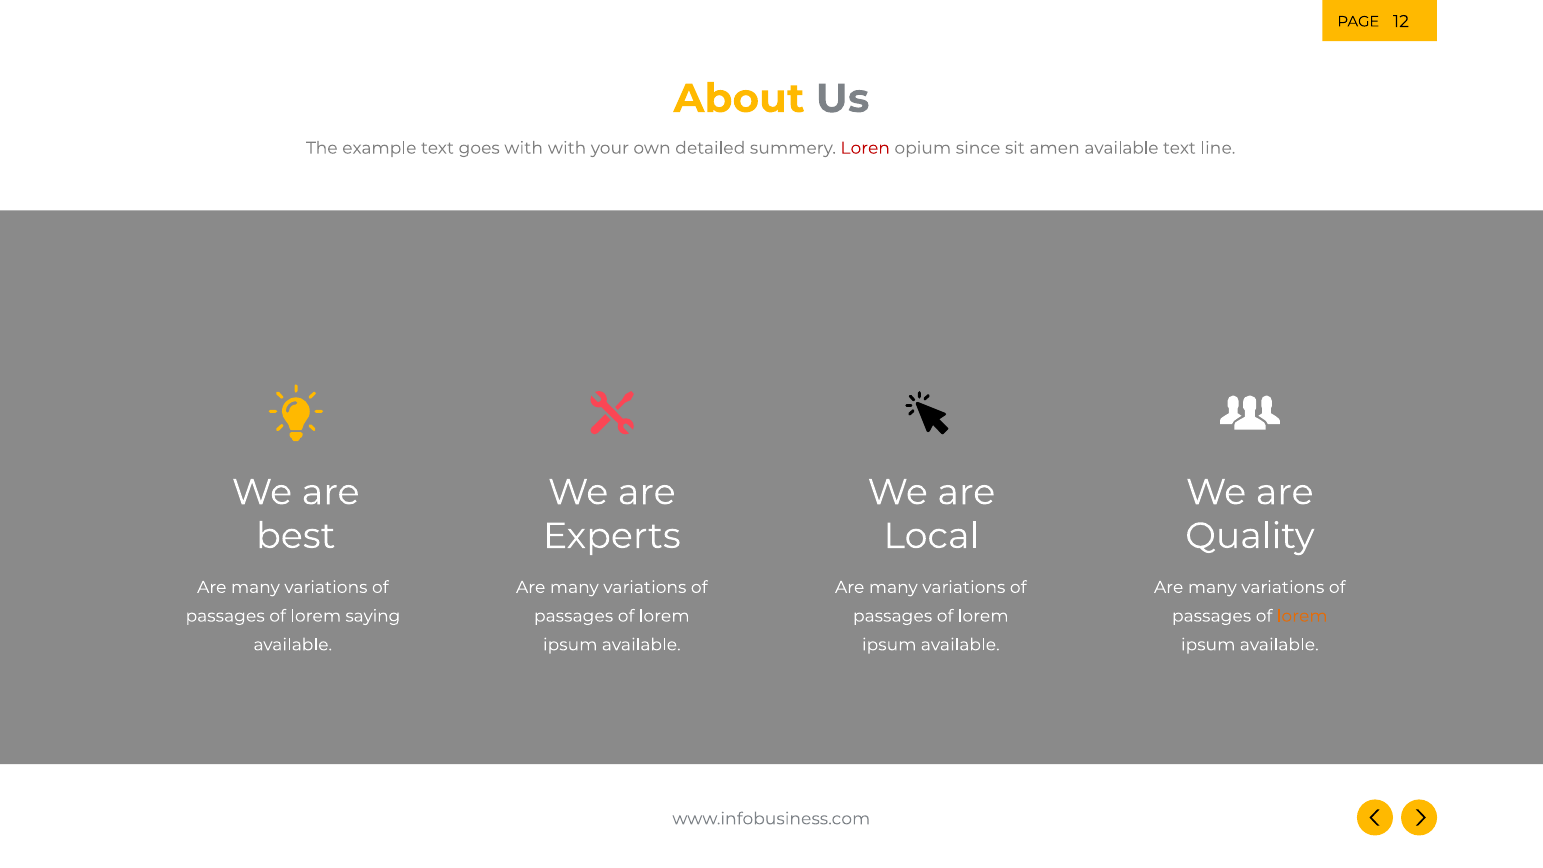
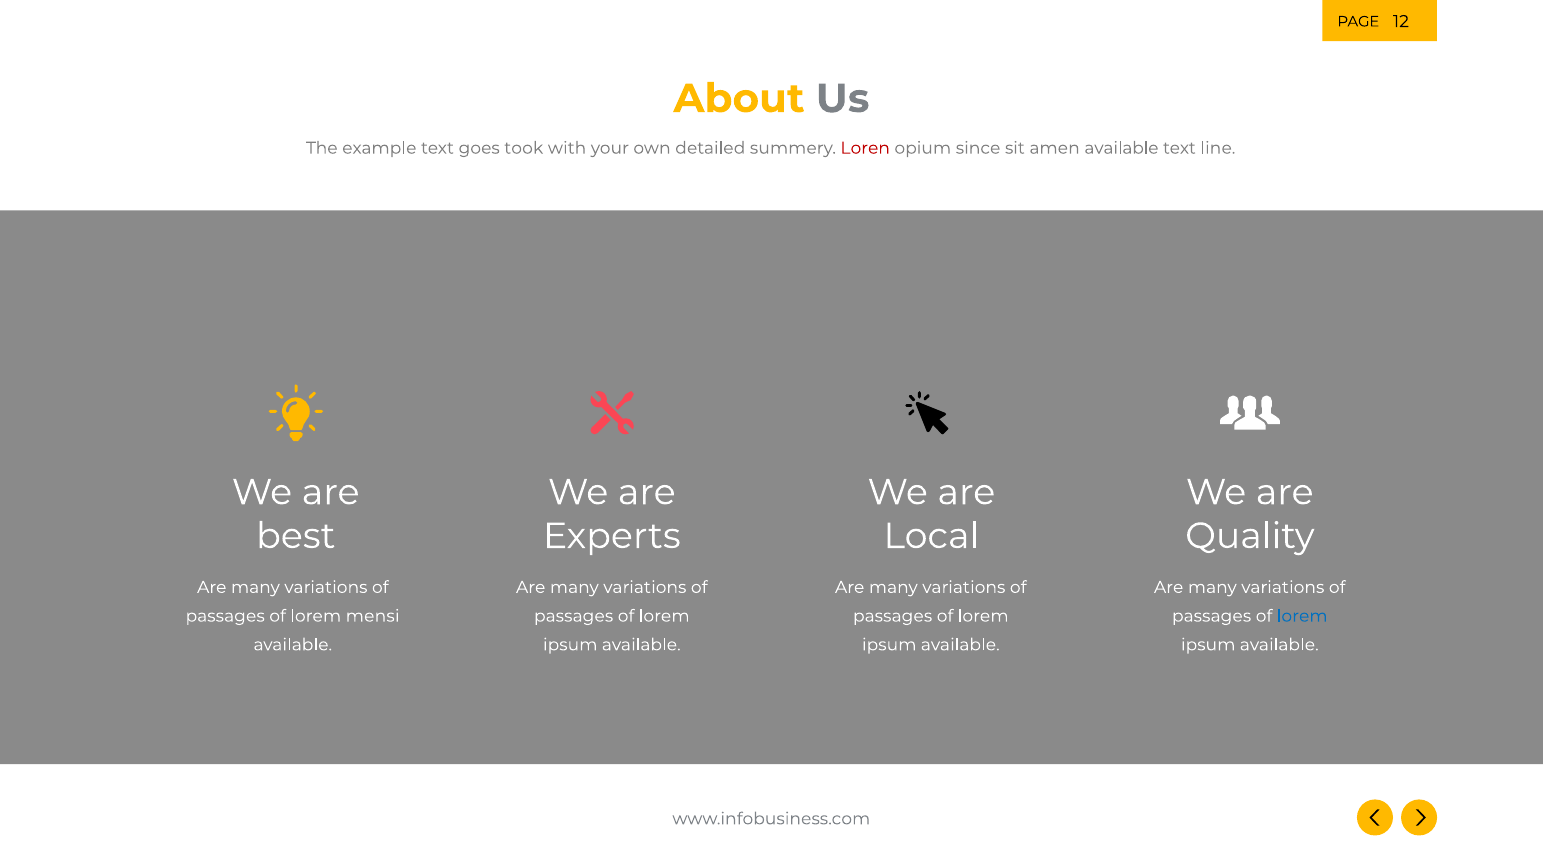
goes with: with -> took (524, 148)
saying: saying -> mensi (373, 616)
lorem colour: orange -> blue (1302, 616)
